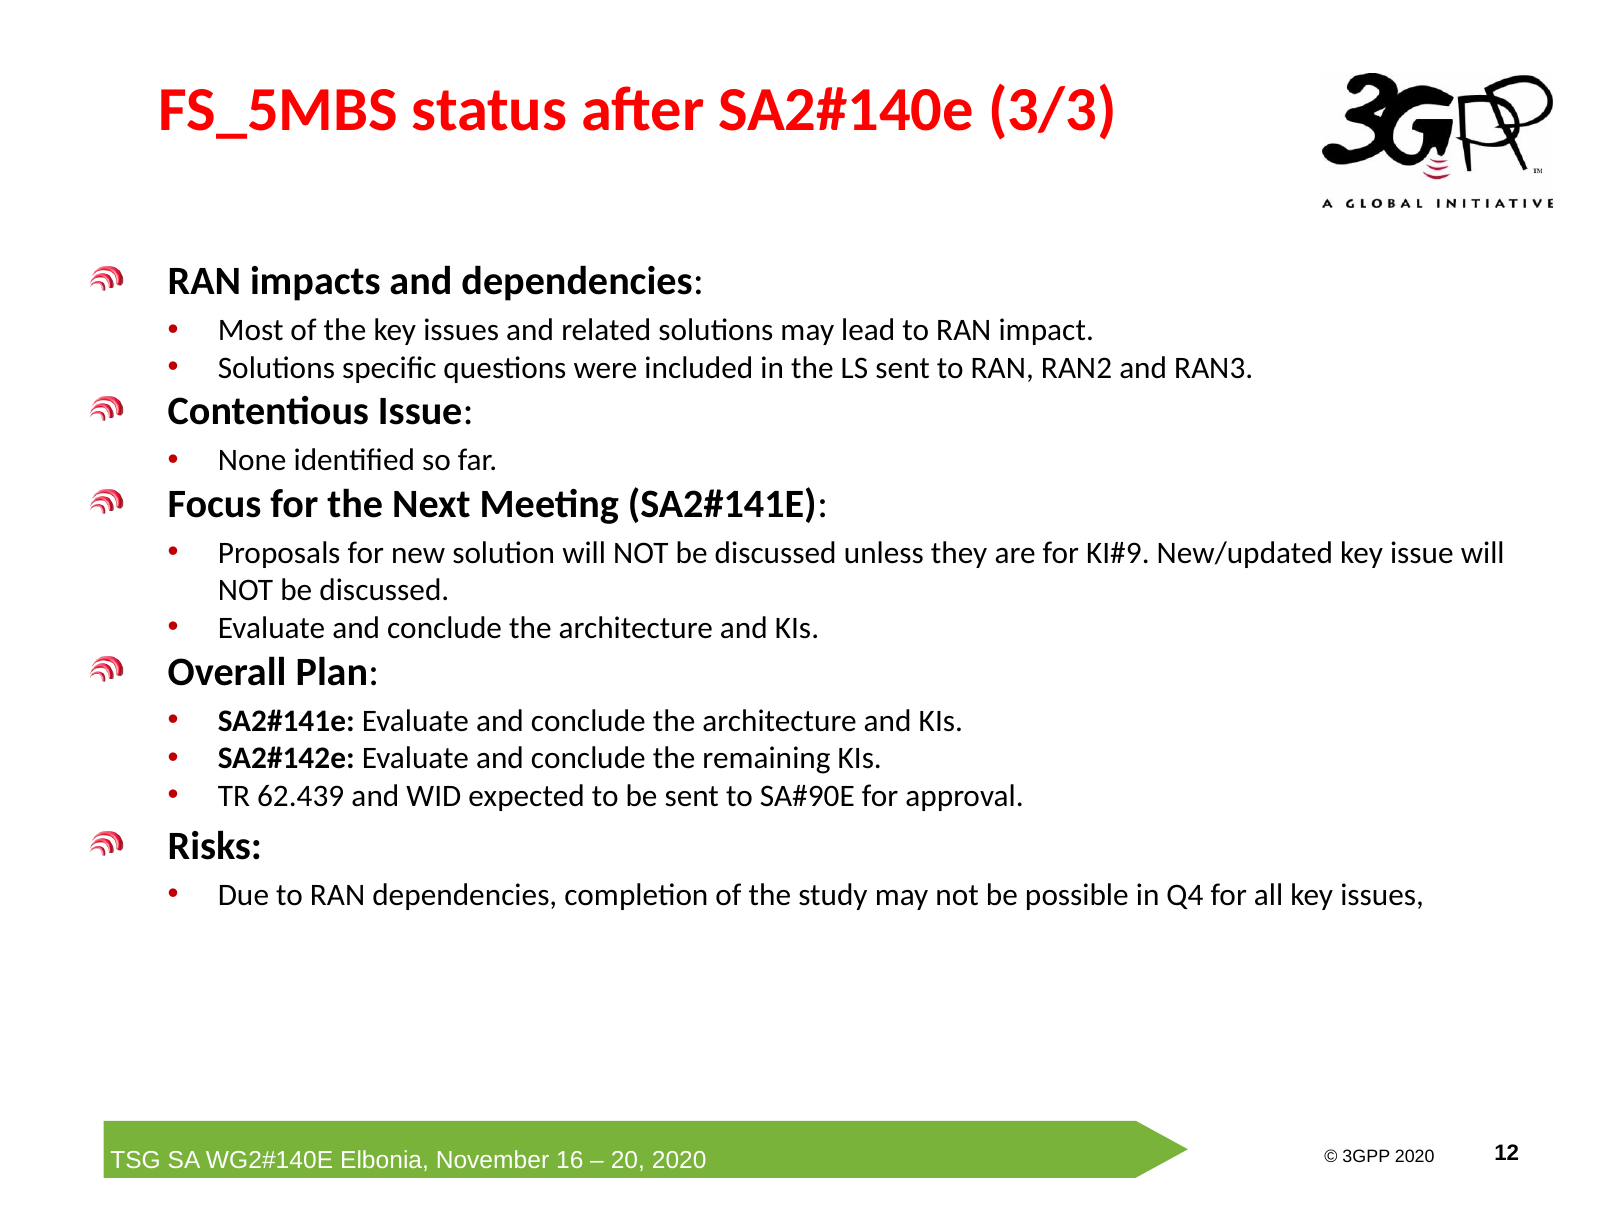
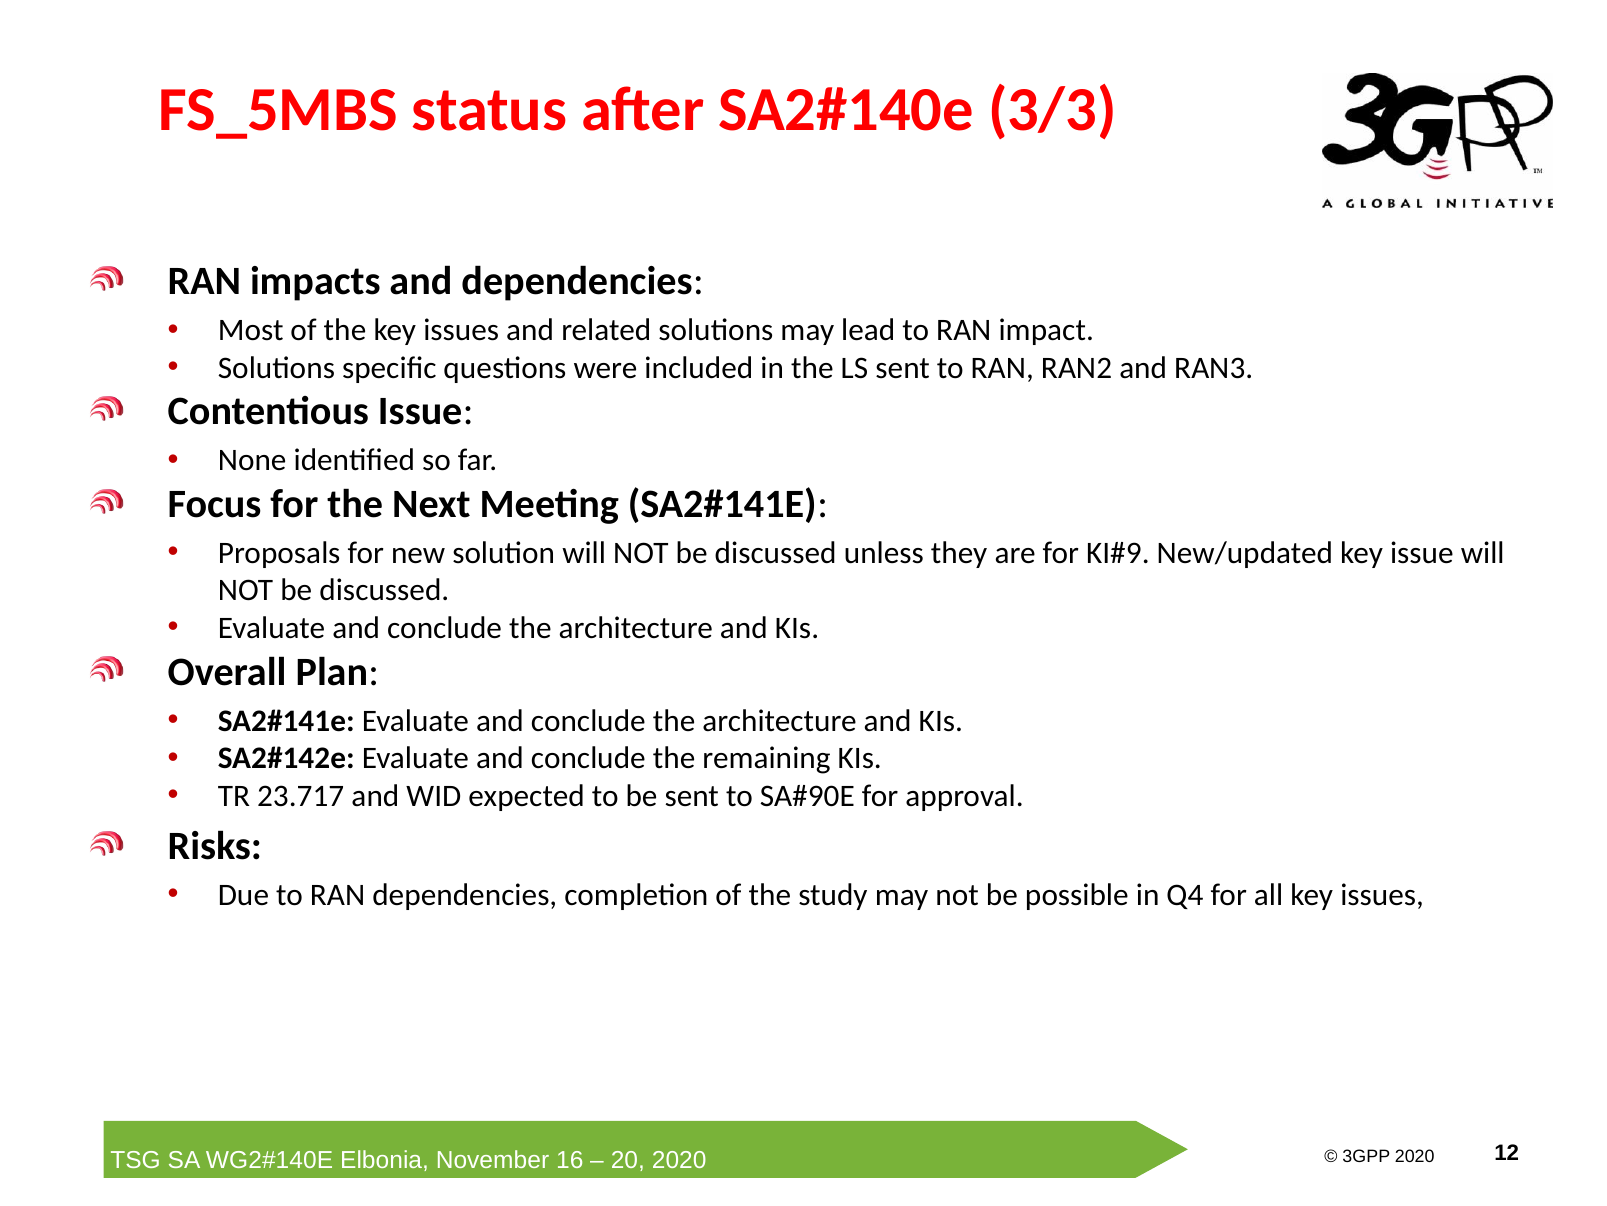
62.439: 62.439 -> 23.717 (301, 796)
